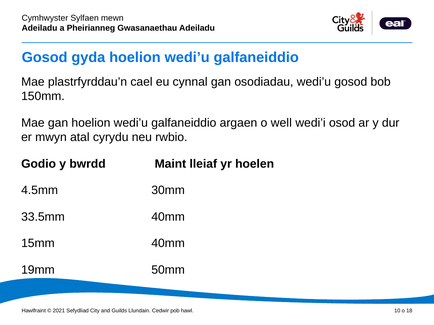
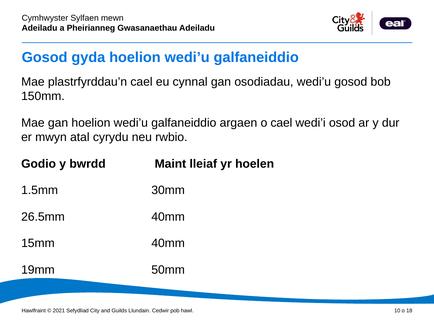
o well: well -> cael (281, 123)
4.5mm: 4.5mm -> 1.5mm (40, 191)
33.5mm: 33.5mm -> 26.5mm (43, 217)
